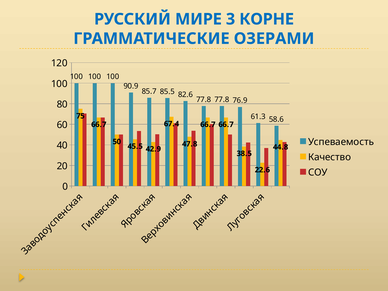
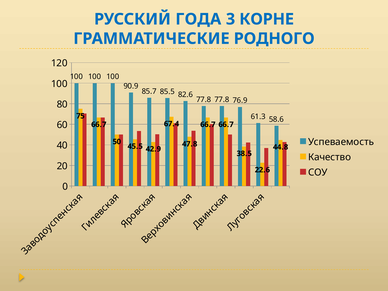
МИРЕ: МИРЕ -> ГОДА (198, 19)
ОЗЕРАМИ: ОЗЕРАМИ -> РОДНОГО (274, 39)
